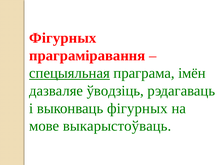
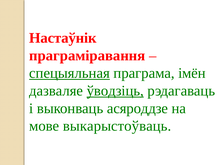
Фігурных: Фігурных -> Настаўнік (63, 38)
ўводзіць underline: none -> present (115, 91)
выконваць фігурных: фігурных -> асяроддзе (137, 109)
